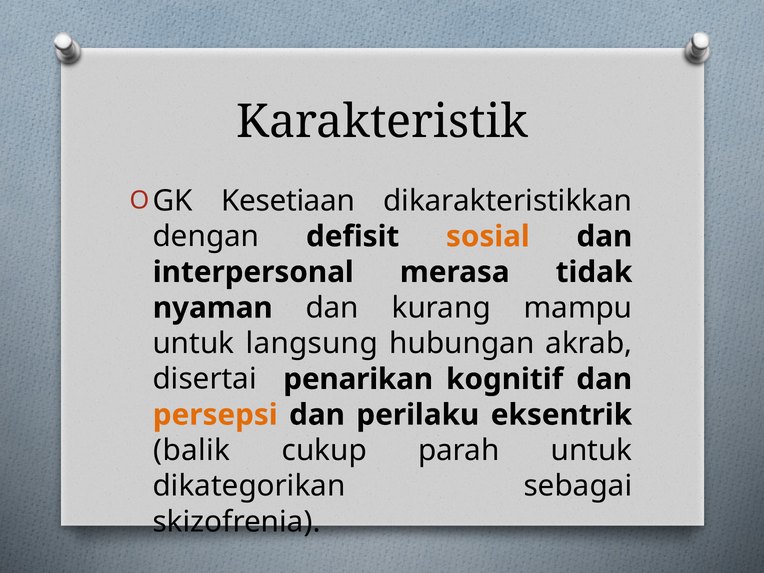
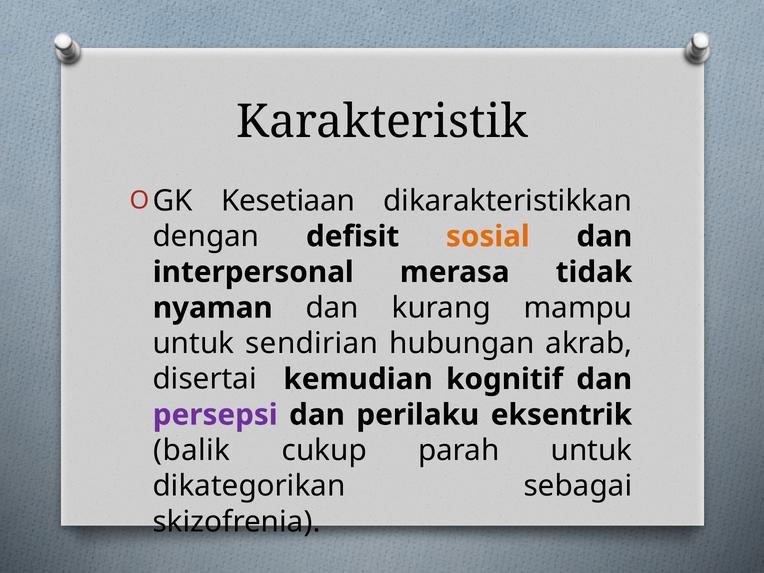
langsung: langsung -> sendirian (312, 343)
penarikan: penarikan -> kemudian (358, 379)
persepsi colour: orange -> purple (215, 415)
